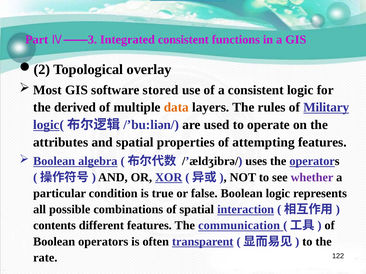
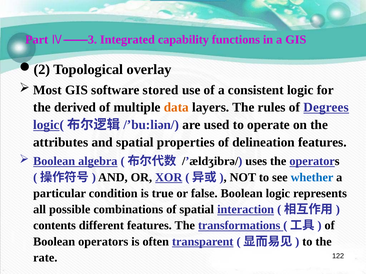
Integrated consistent: consistent -> capability (183, 40)
Military: Military -> Degrees (326, 108)
attempting: attempting -> delineation (264, 142)
whether colour: purple -> blue (312, 178)
communication: communication -> transformations (239, 226)
